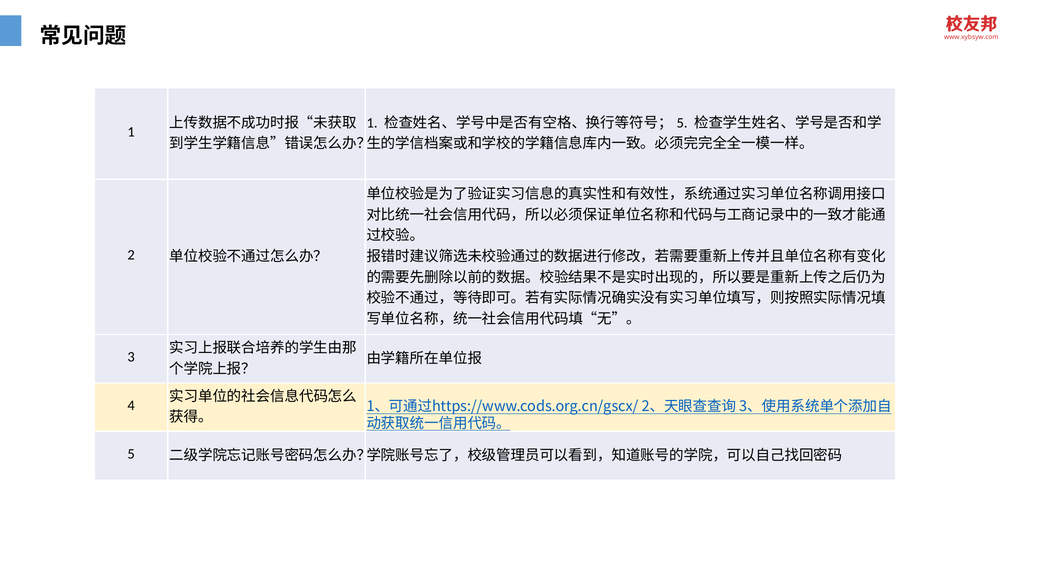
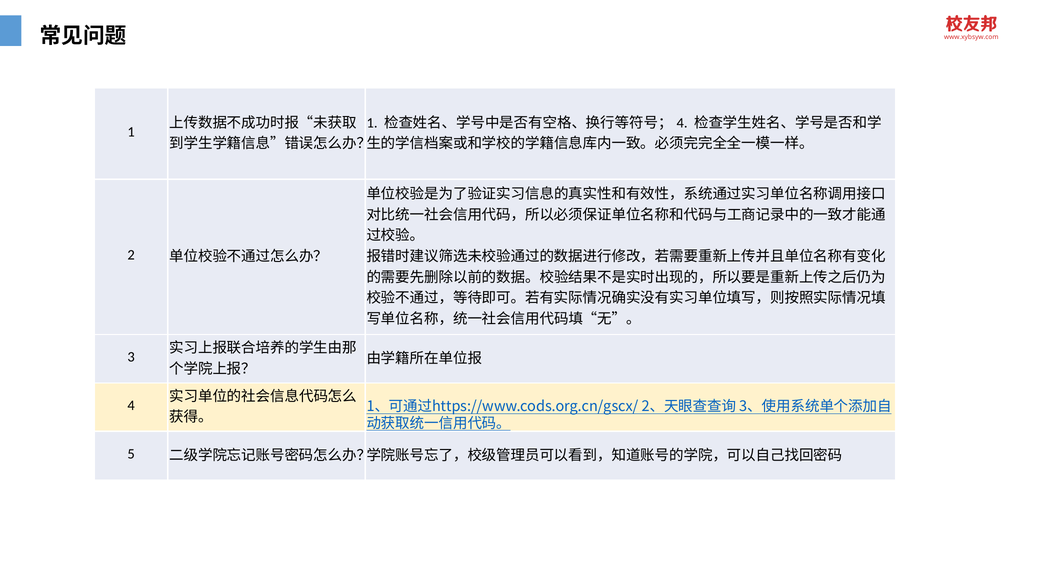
5: 5 -> 4 (682, 123)
